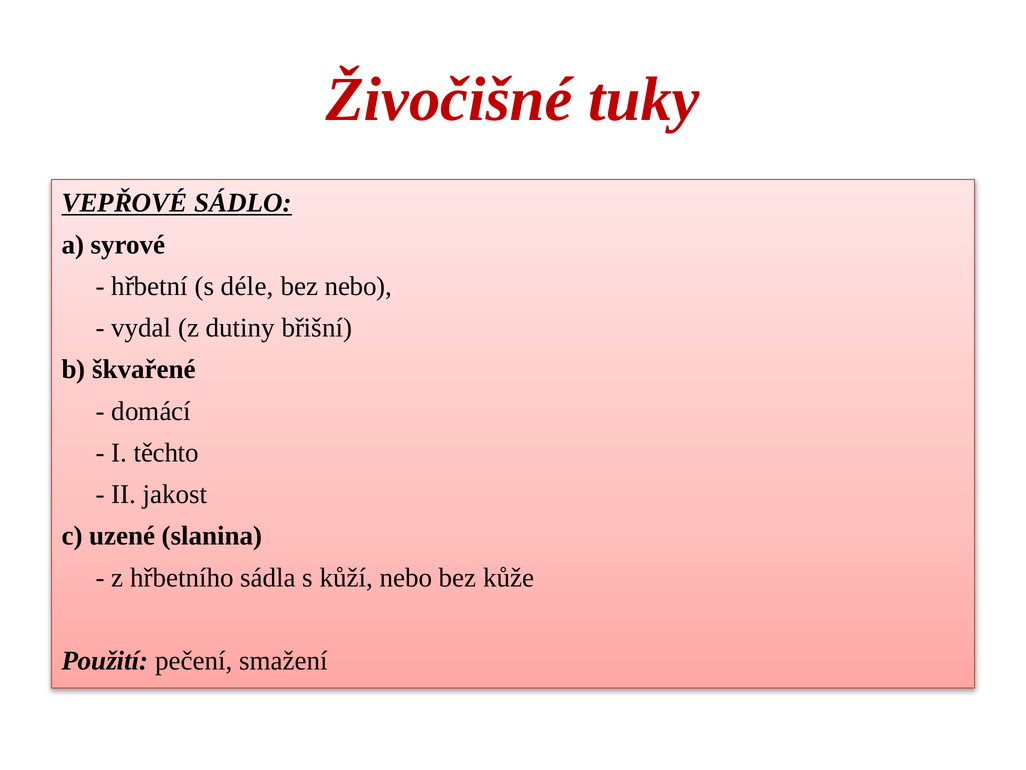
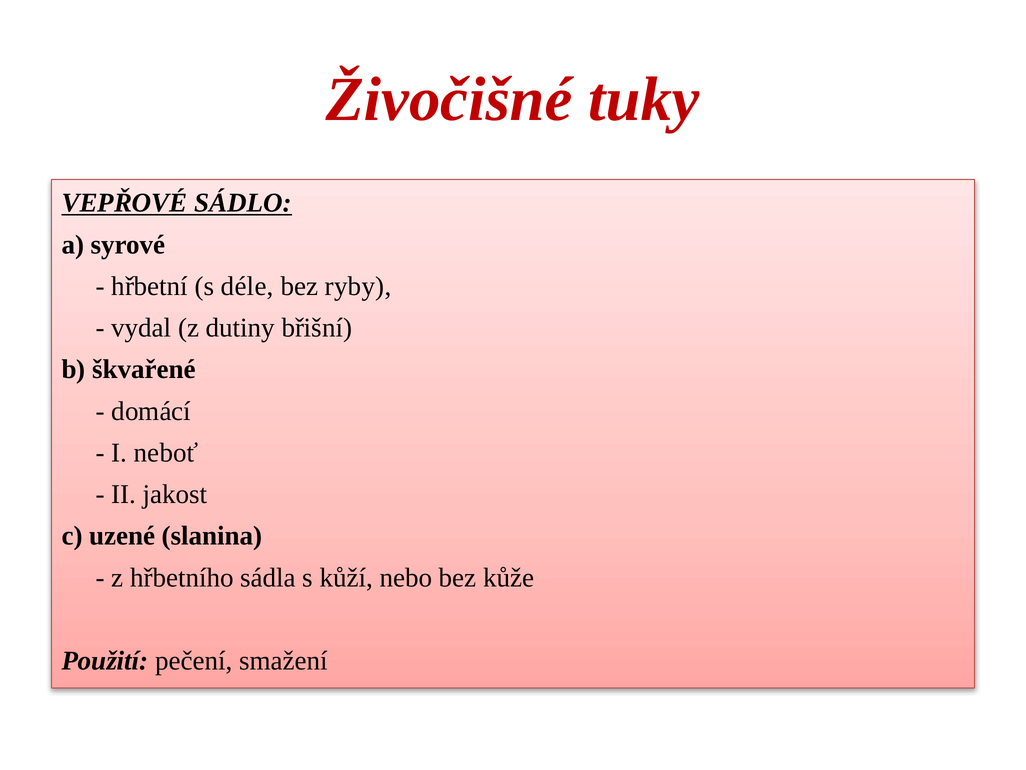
bez nebo: nebo -> ryby (358, 286)
těchto: těchto -> neboť (166, 452)
